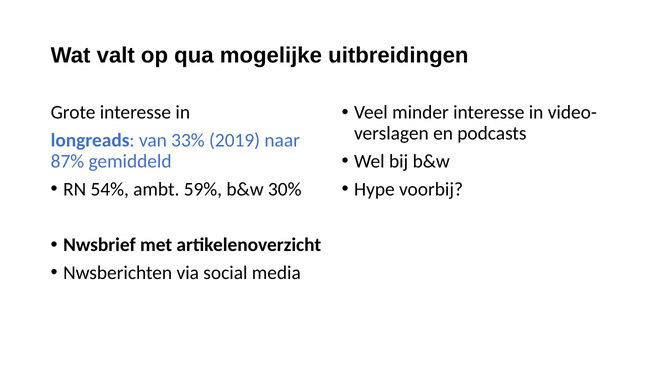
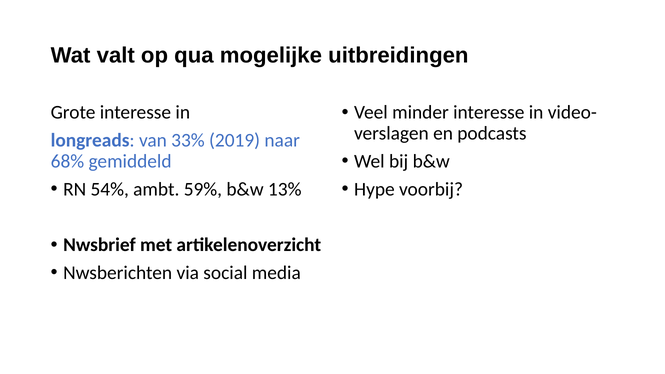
87%: 87% -> 68% (67, 161)
30%: 30% -> 13% (285, 189)
